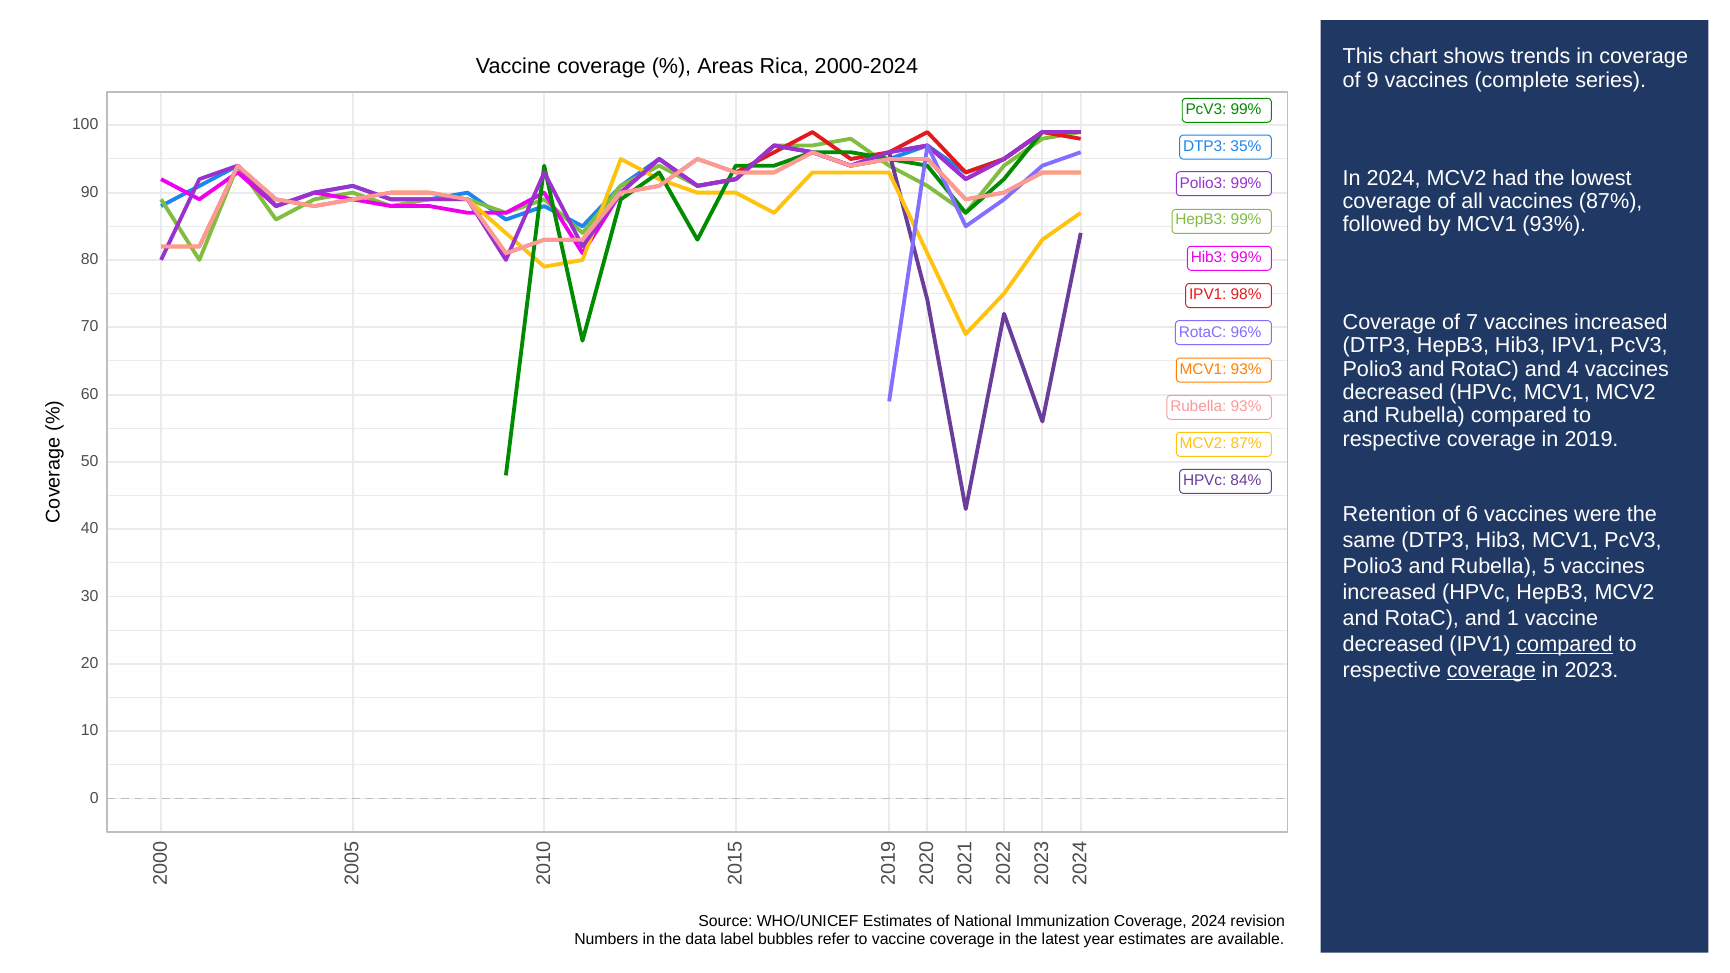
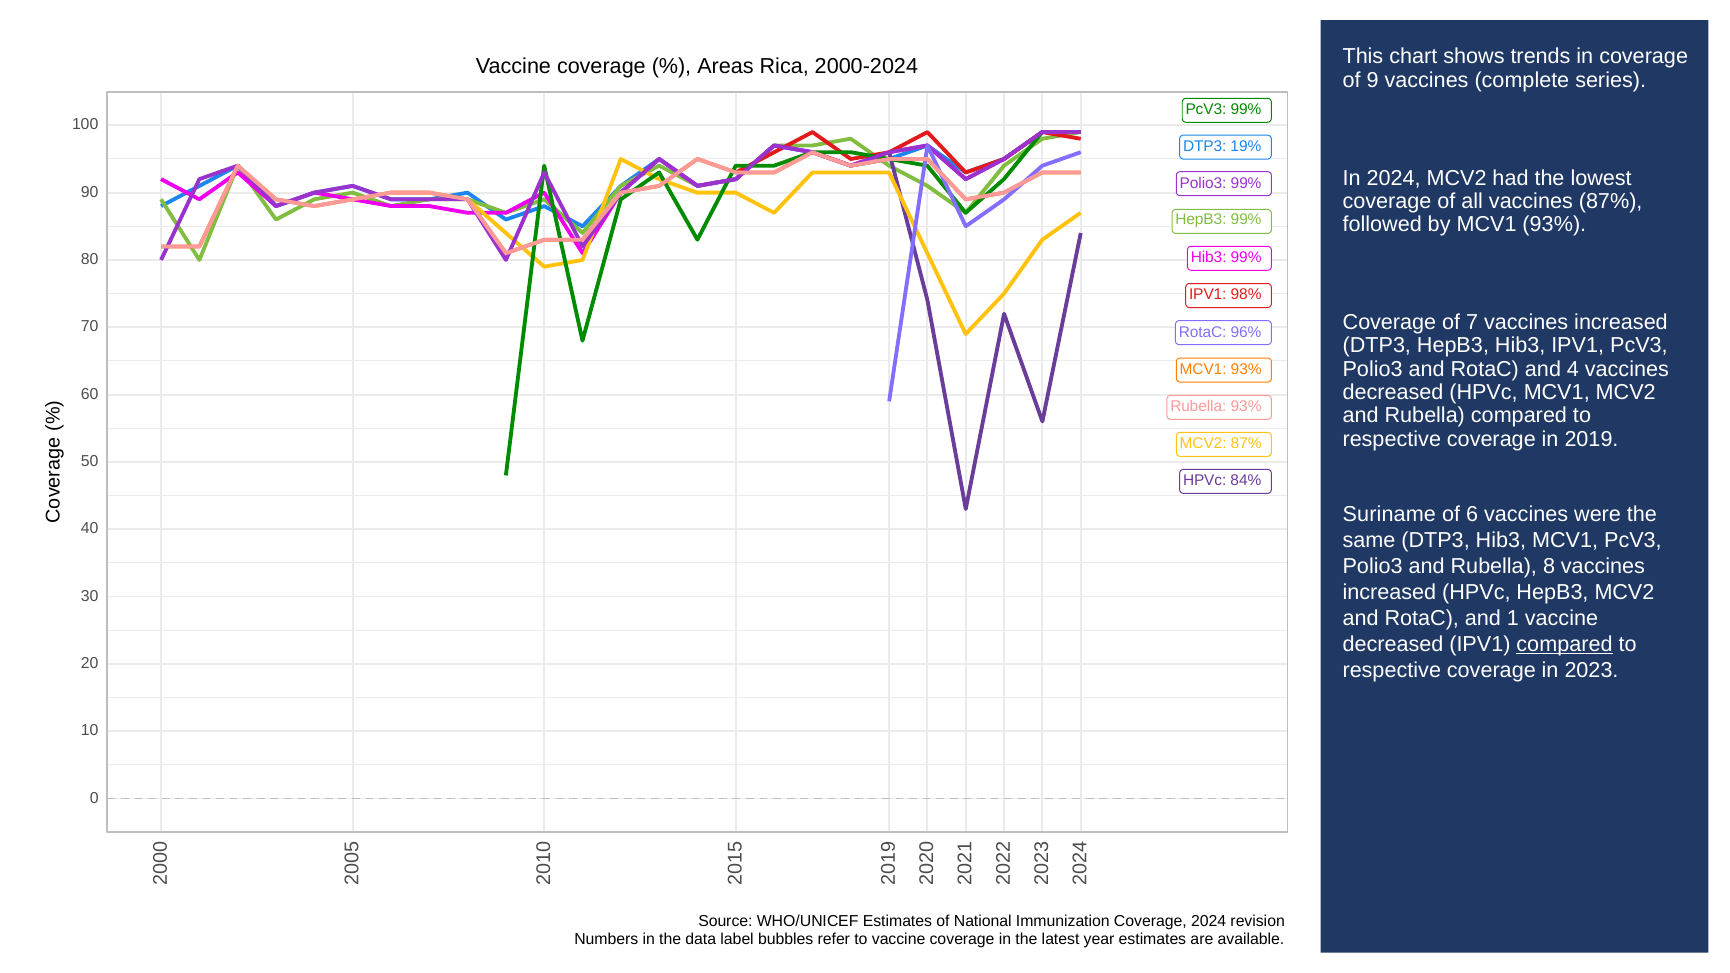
35%: 35% -> 19% (1246, 146)
Retention: Retention -> Suriname (1389, 514)
Rubella 5: 5 -> 8 (1549, 566)
coverage underline: present -> none (1491, 670)
